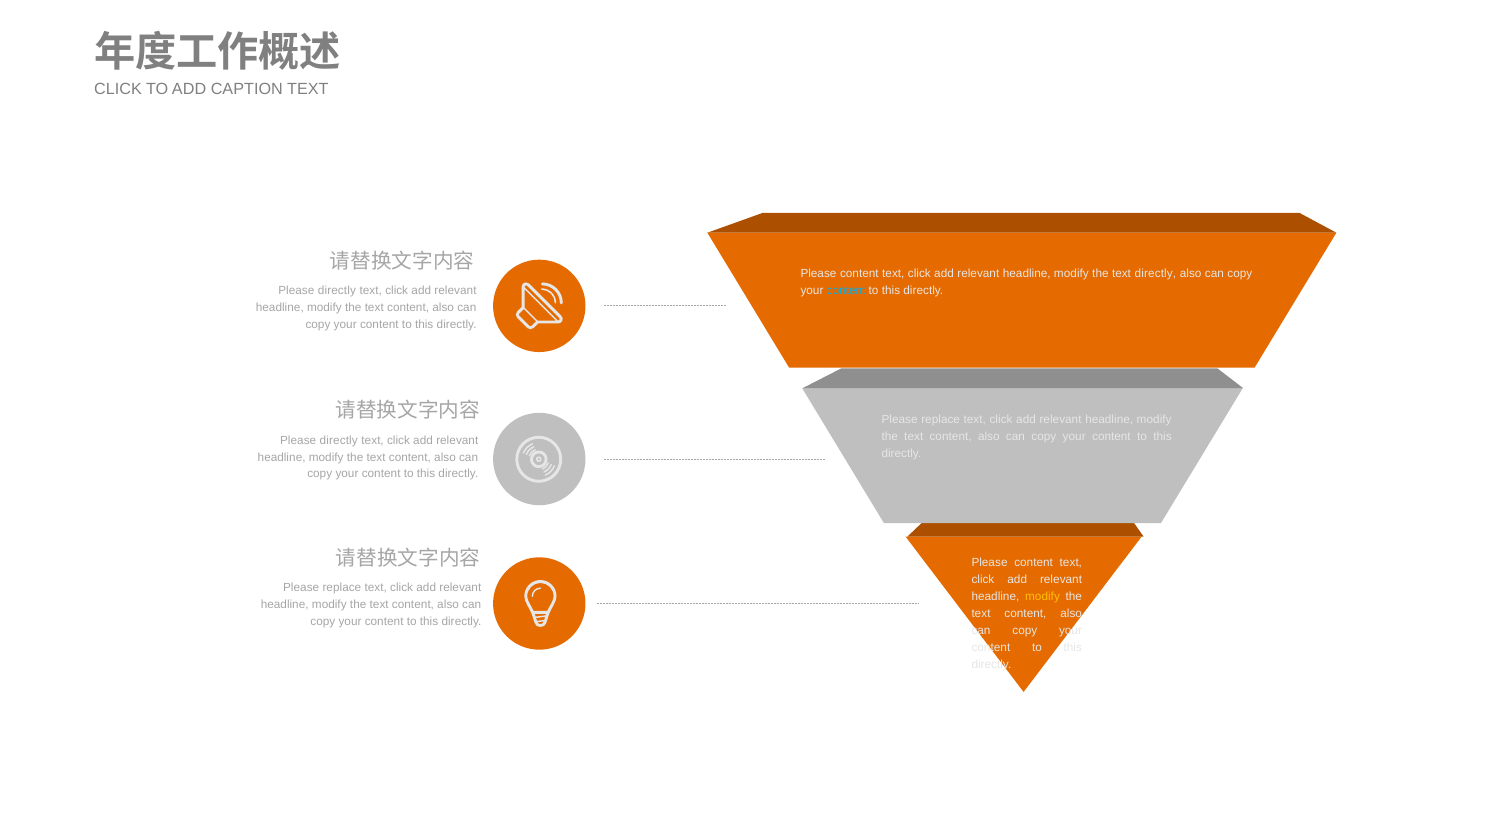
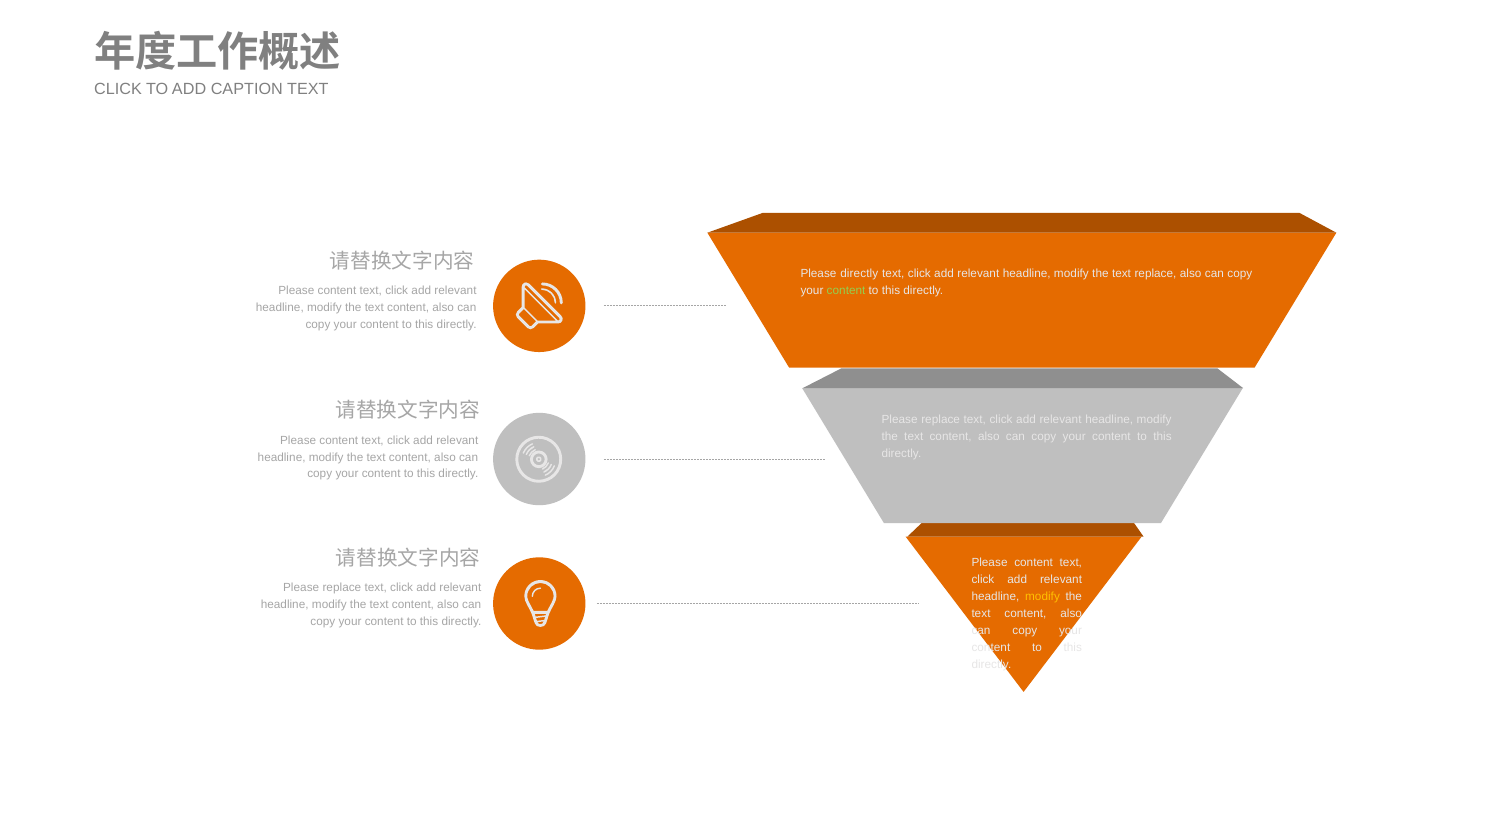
content: content -> directly (859, 274)
text directly: directly -> replace (1155, 274)
content colour: light blue -> light green (846, 290)
directly: directly -> content (337, 291)
directly: directly -> content (339, 440)
